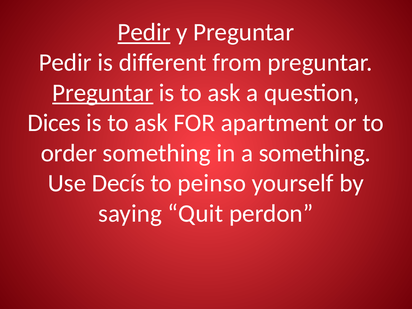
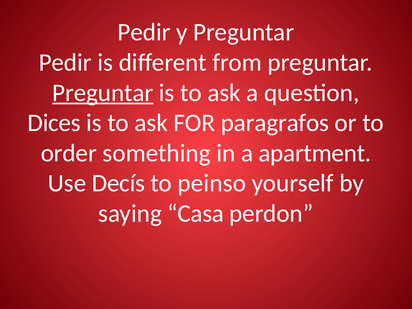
Pedir underline: present -> none (144, 32)
apartment: apartment -> paragrafos (275, 123)
a something: something -> apartment (315, 153)
Quit: Quit -> Casa (196, 214)
